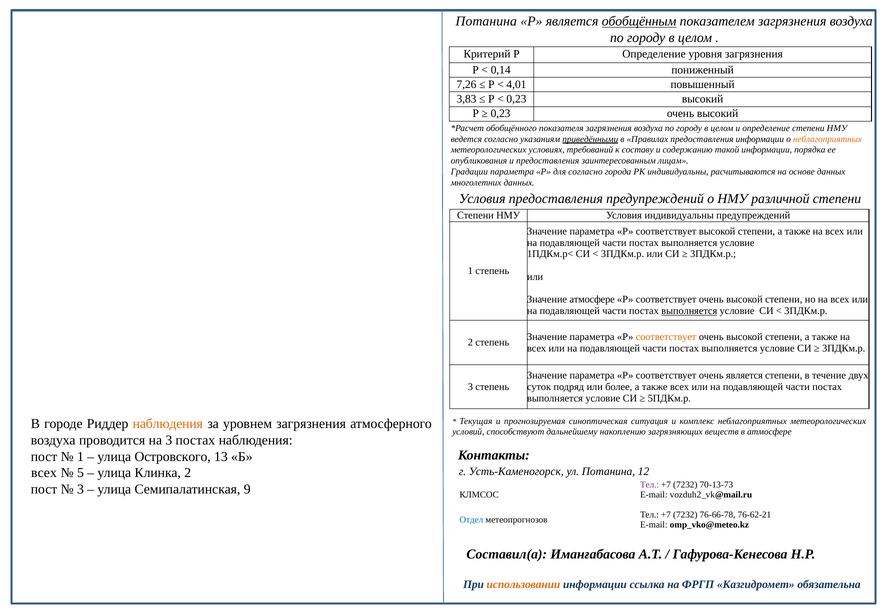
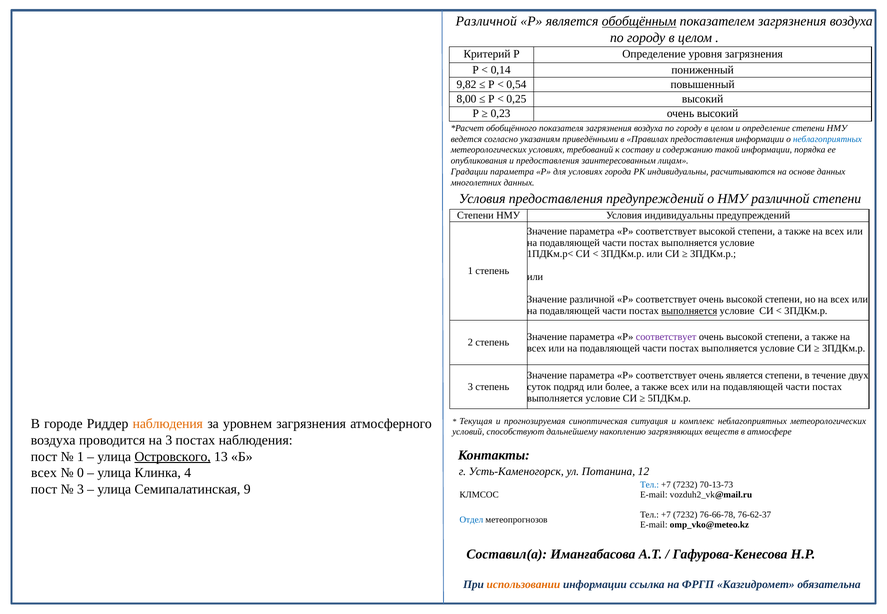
Потанина: Потанина -> Различной (486, 21)
7,26: 7,26 -> 9,82 (466, 84)
4,01: 4,01 -> 0,54 (516, 84)
3,83: 3,83 -> 8,00 (466, 99)
0,23: 0,23 -> 0,25 (516, 99)
приведёнными underline: present -> none (590, 139)
неблагоприятных colour: orange -> blue (827, 139)
для согласно: согласно -> условиях (585, 172)
Значение атмосфере: атмосфере -> различной (592, 299)
соответствует colour: orange -> purple (666, 337)
Островского underline: none -> present (173, 457)
5: 5 -> 0 (80, 473)
Клинка 2: 2 -> 4 (188, 473)
Тел colour: purple -> blue (650, 485)
76-62-21: 76-62-21 -> 76-62-37 (754, 515)
